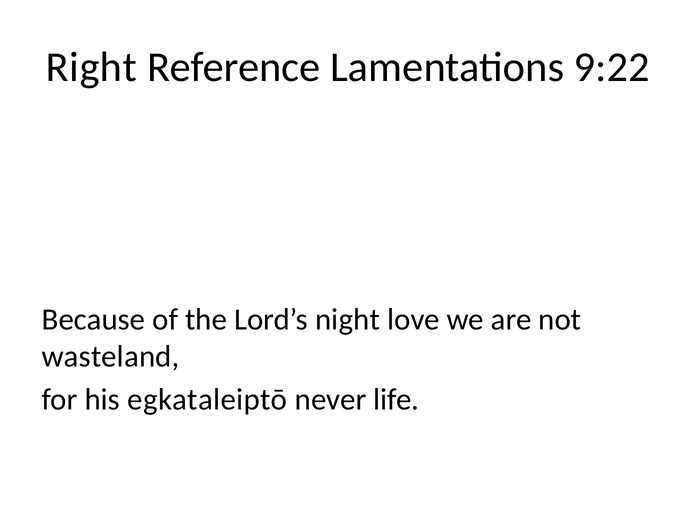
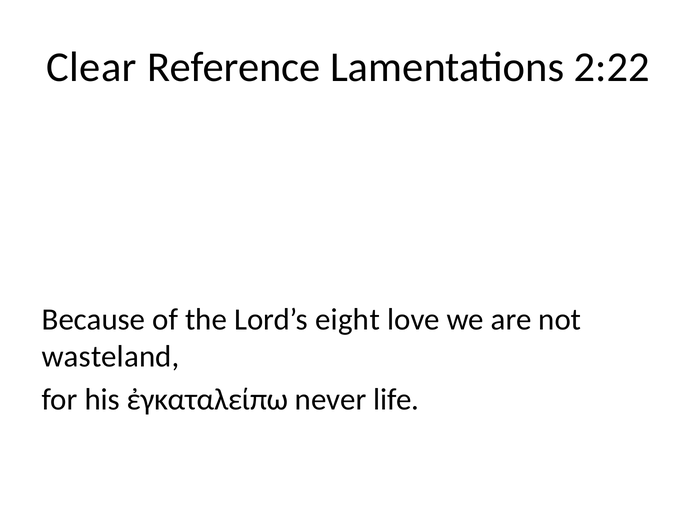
Right: Right -> Clear (91, 67)
9:22: 9:22 -> 2:22 (612, 67)
night: night -> eight (347, 319)
egkataleiptō: egkataleiptō -> ἐγκαταλείπω (208, 400)
